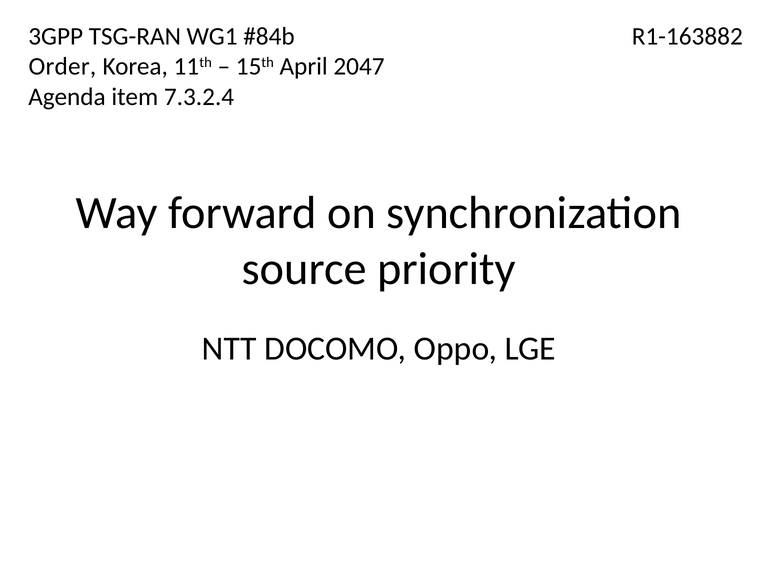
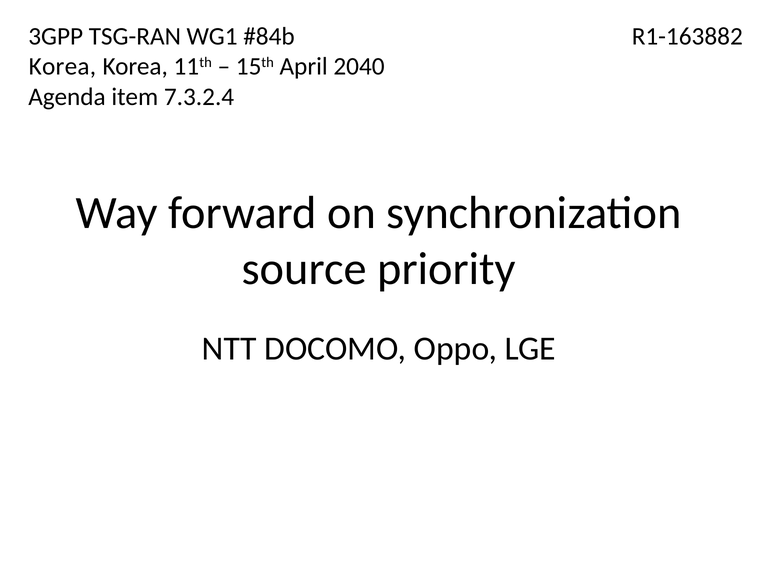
Order: Order -> Korea (62, 66)
2047: 2047 -> 2040 (359, 66)
